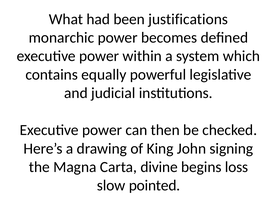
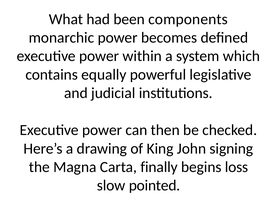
justifications: justifications -> components (188, 19)
divine: divine -> finally (159, 167)
